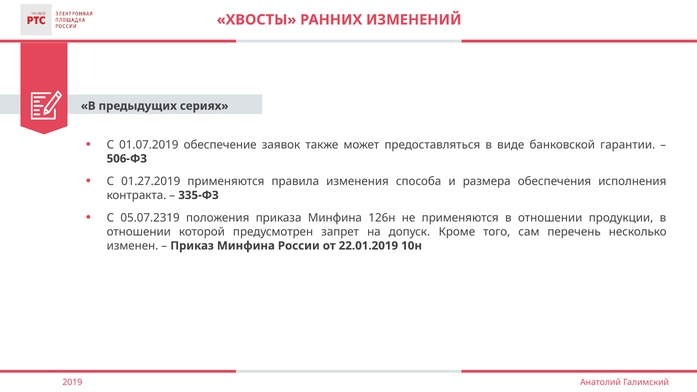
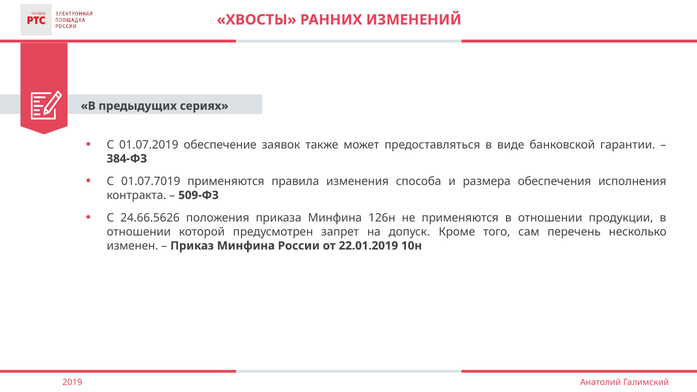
506-ФЗ: 506-ФЗ -> 384-ФЗ (127, 159)
01.27.2019: 01.27.2019 -> 01.07.7019 (151, 181)
335-ФЗ: 335-ФЗ -> 509-ФЗ (199, 195)
05.07.2319: 05.07.2319 -> 24.66.5626 (150, 218)
